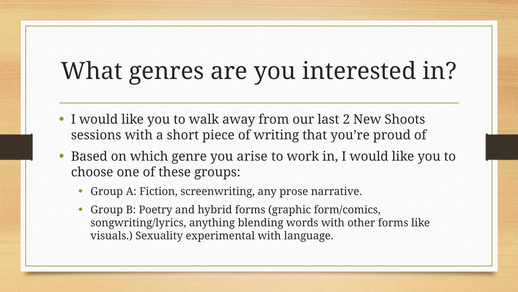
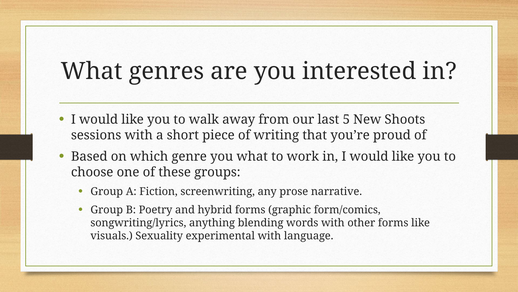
2: 2 -> 5 (346, 119)
you arise: arise -> what (252, 156)
